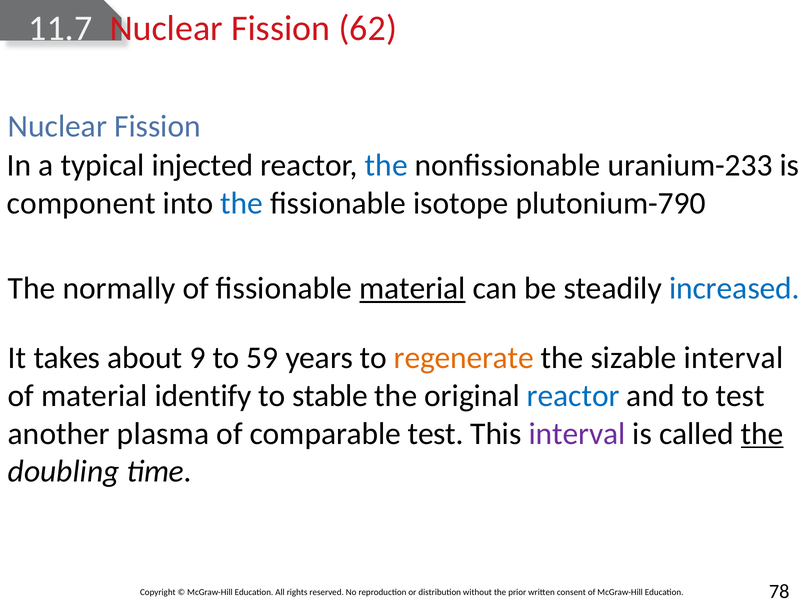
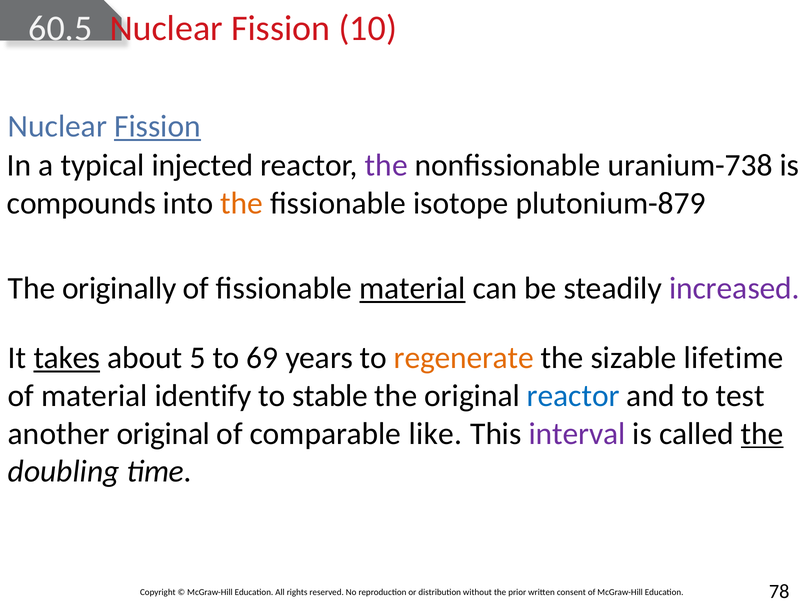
11.7: 11.7 -> 60.5 (60, 28)
62: 62 -> 10 (368, 28)
Fission underline: none -> present (158, 127)
the colour: blue -> purple (386, 165)
uranium-233: uranium-233 -> uranium-738 (690, 165)
component: component -> compounds (81, 203)
the colour: blue -> orange (242, 203)
plutonium-790: plutonium-790 -> plutonium-879 (611, 203)
normally: normally -> originally (119, 289)
increased colour: blue -> purple (734, 289)
takes underline: none -> present (67, 358)
9: 9 -> 5 (198, 358)
59: 59 -> 69 (262, 358)
sizable interval: interval -> lifetime (734, 358)
another plasma: plasma -> original (163, 434)
comparable test: test -> like (435, 434)
